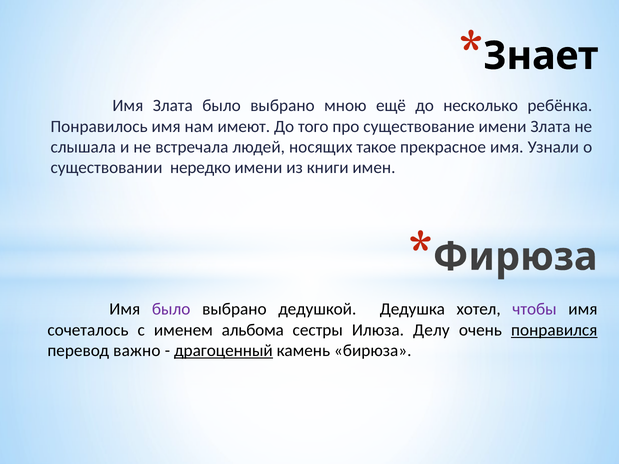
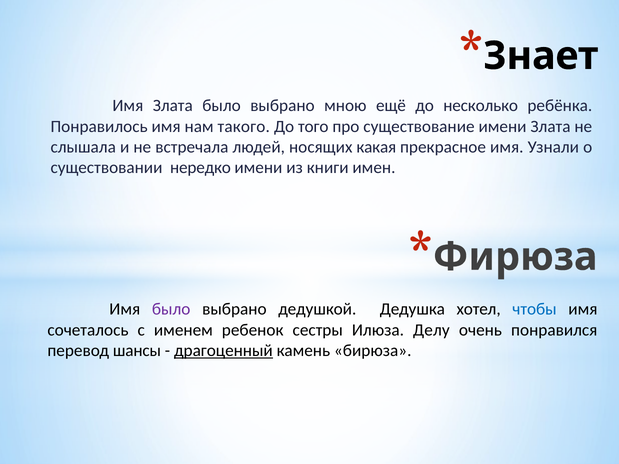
имеют: имеют -> такого (244, 127)
такое: такое -> какая (376, 147)
чтобы colour: purple -> blue (535, 309)
альбома: альбома -> ребенок (253, 330)
понравился underline: present -> none (554, 330)
важно: важно -> шансы (137, 351)
